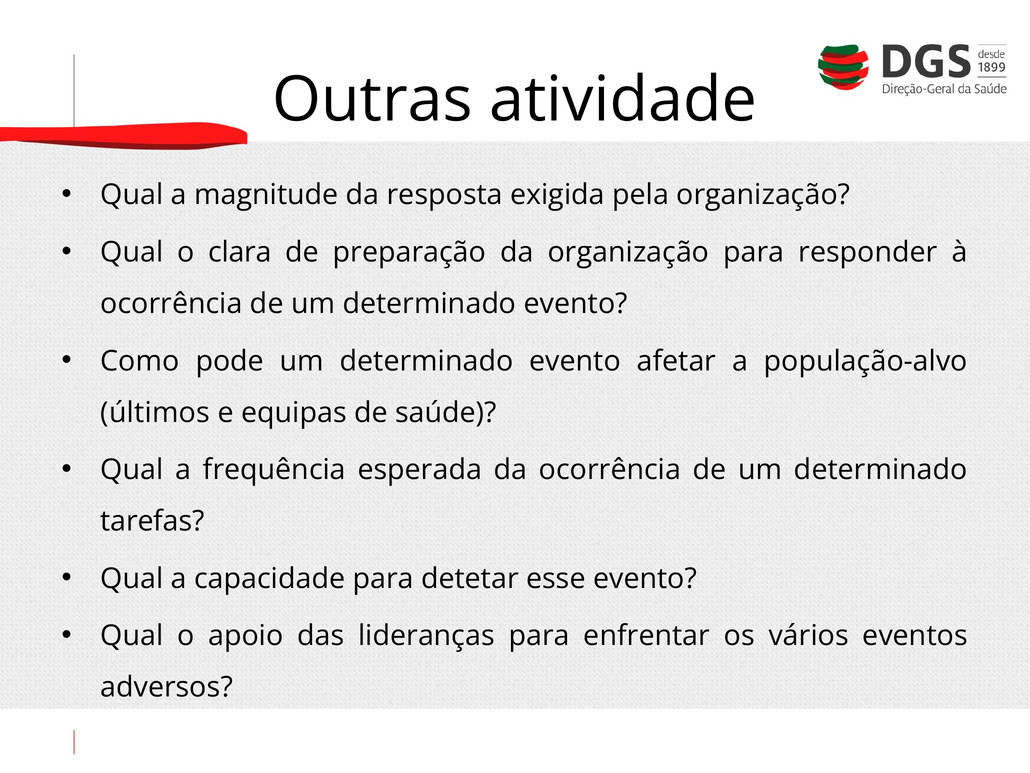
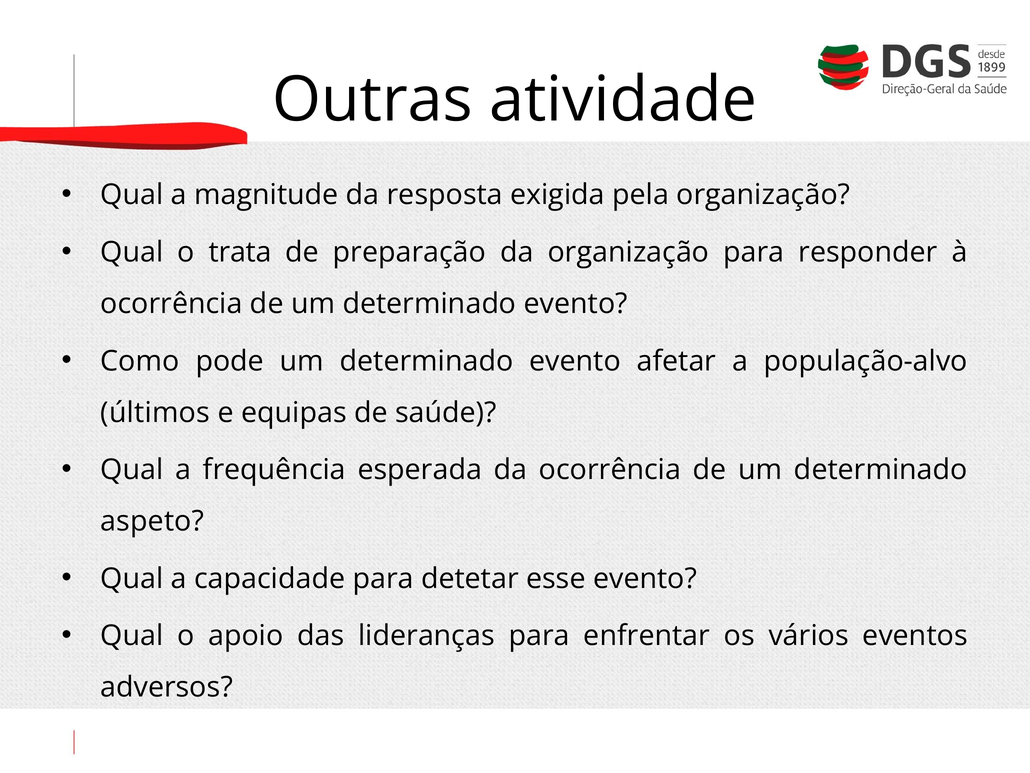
clara: clara -> trata (240, 252)
tarefas: tarefas -> aspeto (152, 521)
